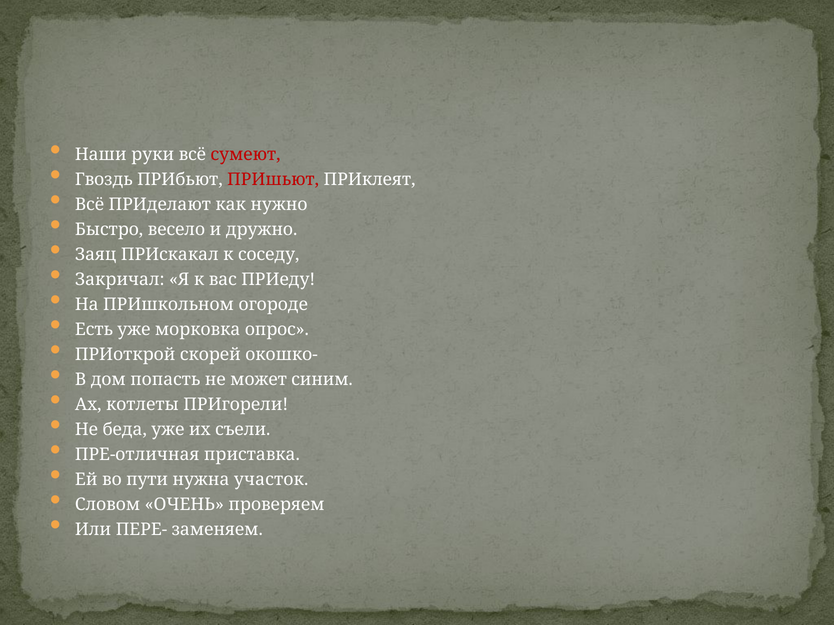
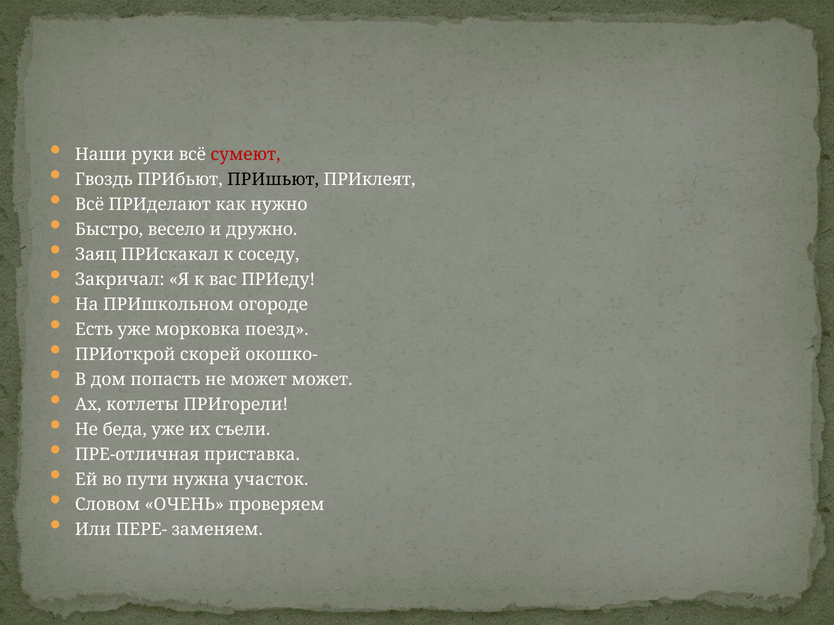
ПРИшьют colour: red -> black (273, 180)
опрос: опрос -> поезд (277, 330)
может синим: синим -> может (322, 380)
